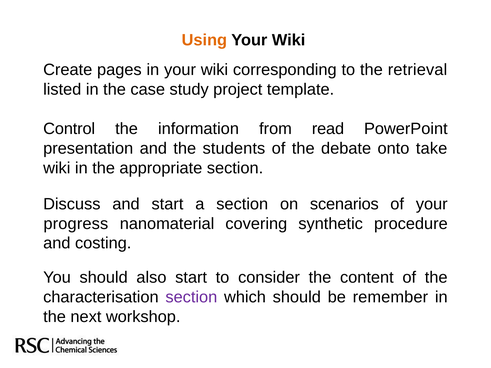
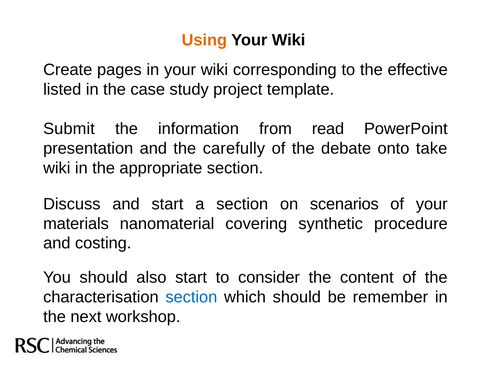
retrieval: retrieval -> effective (418, 70)
Control: Control -> Submit (69, 129)
students: students -> carefully (234, 148)
progress: progress -> materials (76, 224)
section colour: purple -> blue (191, 297)
